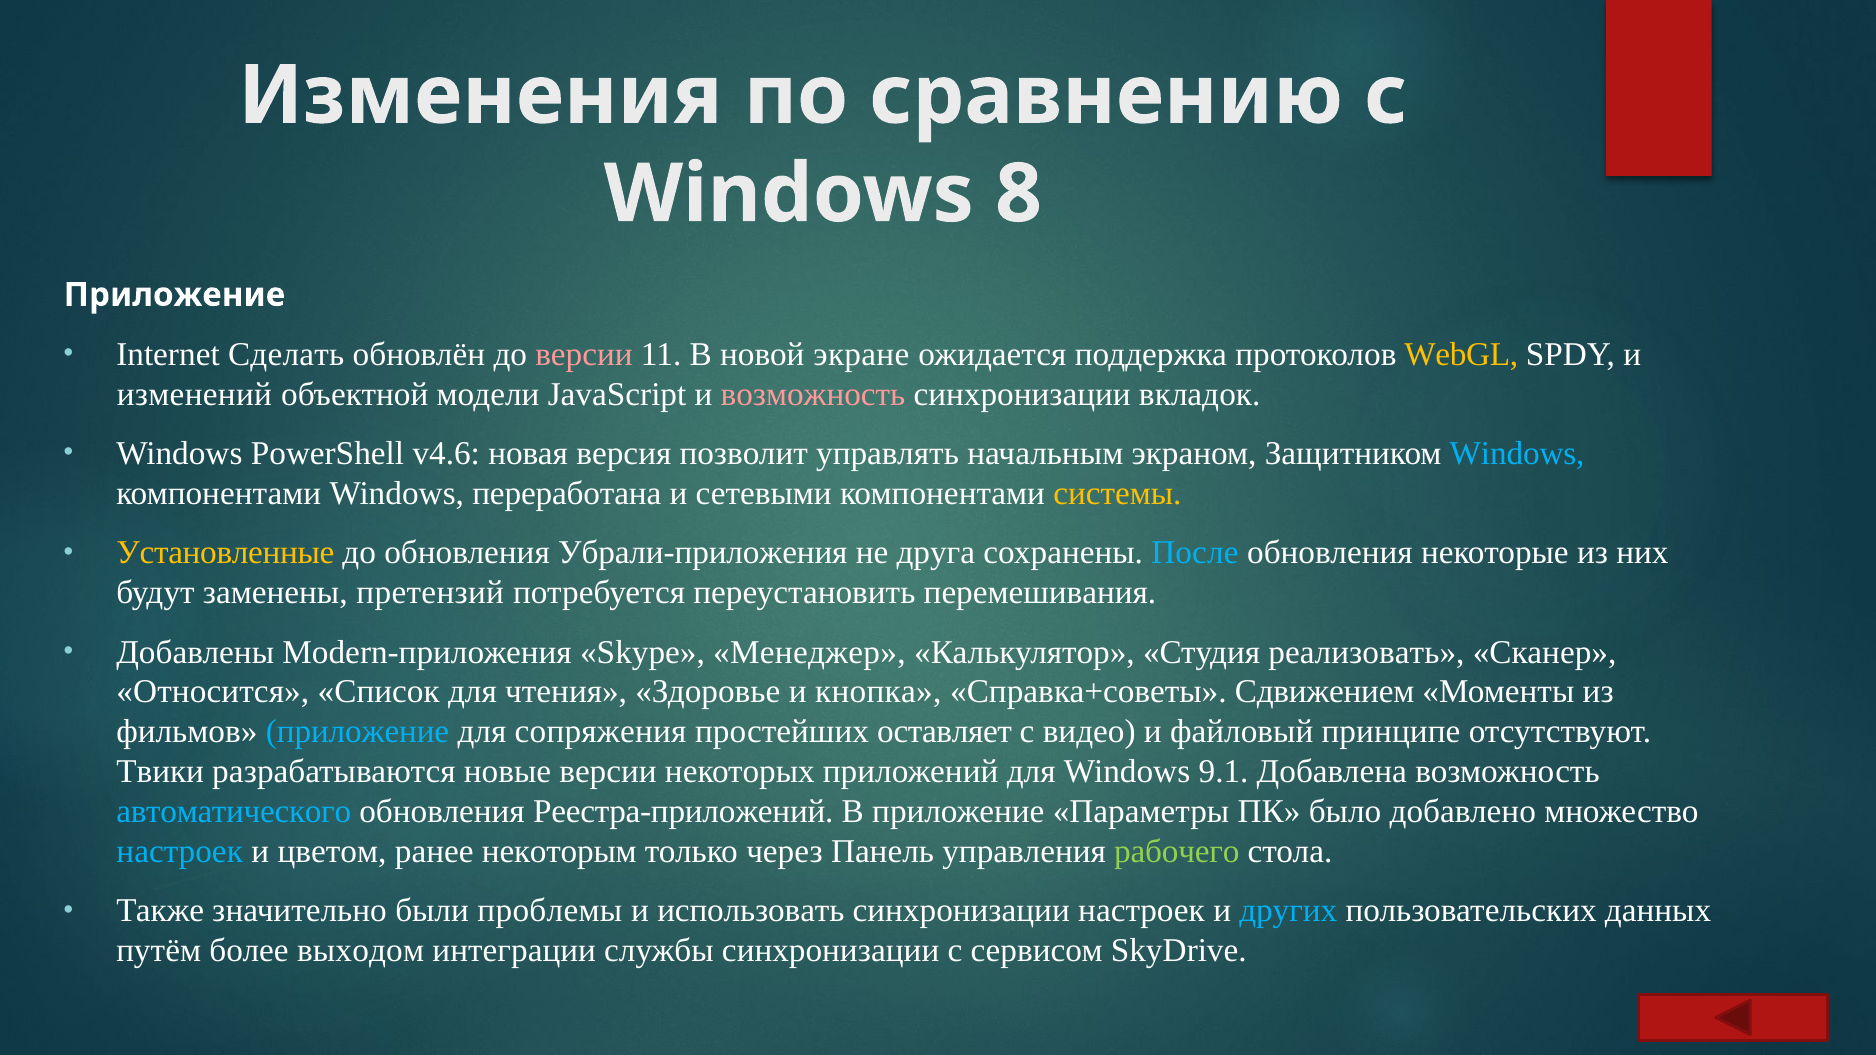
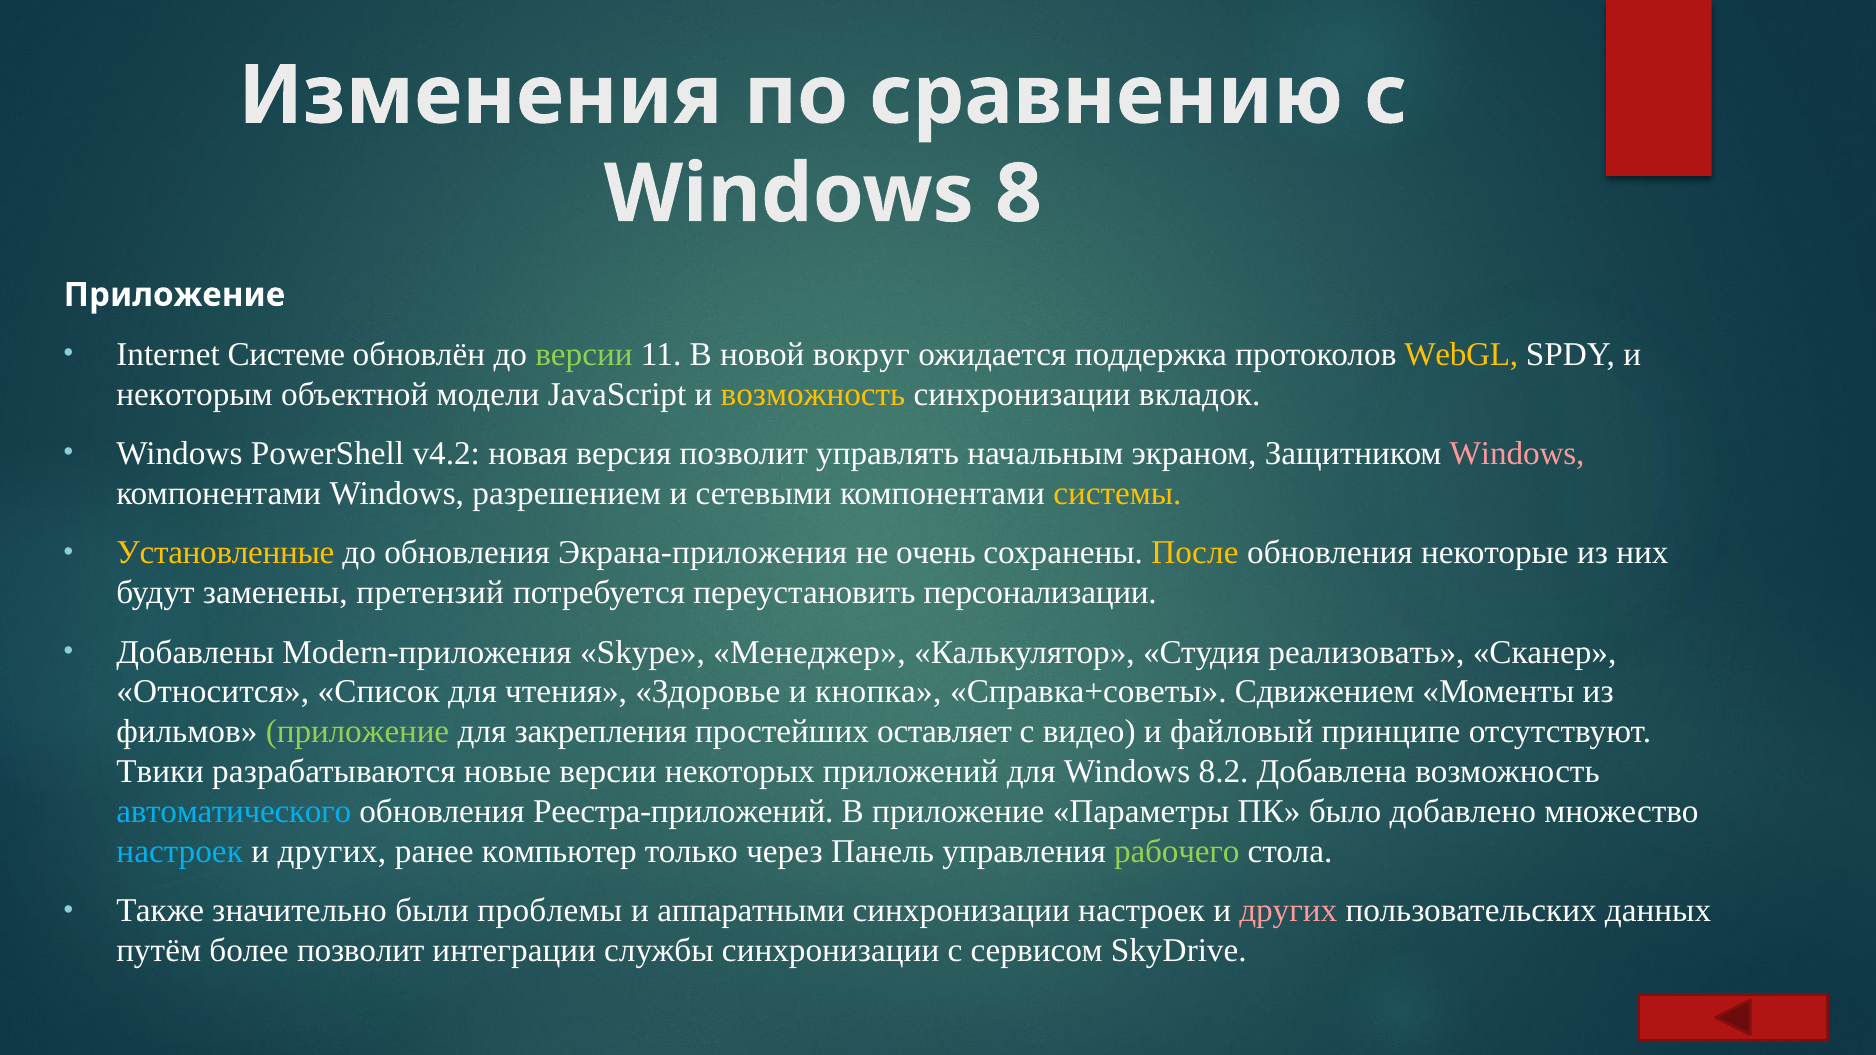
Сделать: Сделать -> Системе (286, 354)
версии colour: pink -> light green (584, 354)
экране: экране -> вокруг (861, 354)
изменений: изменений -> некоторым (195, 394)
возможность colour: pink -> yellow (813, 394)
v4.6: v4.6 -> v4.2 (446, 454)
Windows colour: light blue -> pink (1517, 454)
переработана: переработана -> разрешением (567, 493)
Убрали-приложения: Убрали-приложения -> Экрана-приложения (703, 553)
друга: друга -> очень (936, 553)
После colour: light blue -> yellow (1195, 553)
перемешивания: перемешивания -> персонализации (1040, 593)
приложение colour: light blue -> light green (358, 732)
сопряжения: сопряжения -> закрепления (601, 732)
9.1: 9.1 -> 8.2 (1224, 772)
цветом: цветом -> других (332, 852)
некоторым: некоторым -> компьютер (559, 852)
использовать: использовать -> аппаратными (751, 911)
других colour: light blue -> pink (1288, 911)
более выходом: выходом -> позволит (361, 951)
